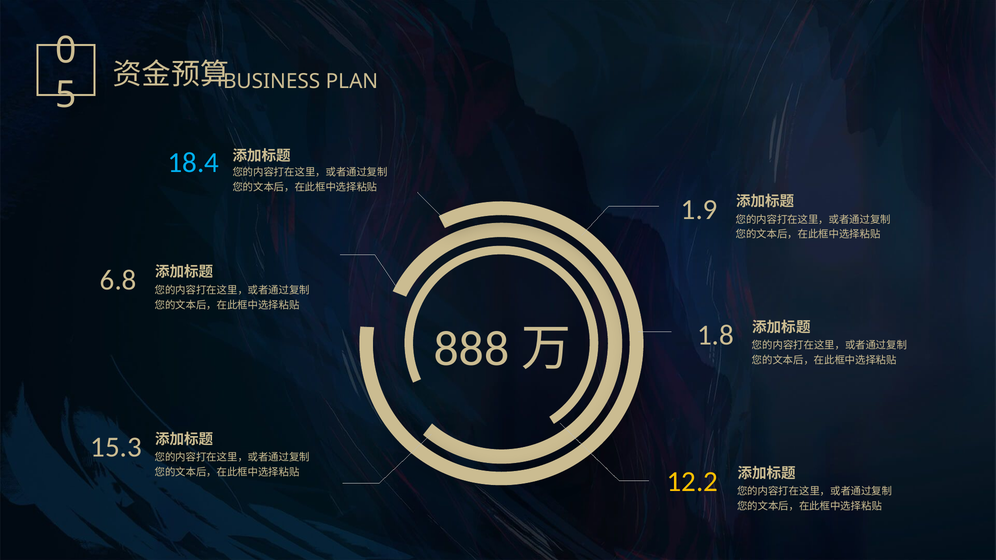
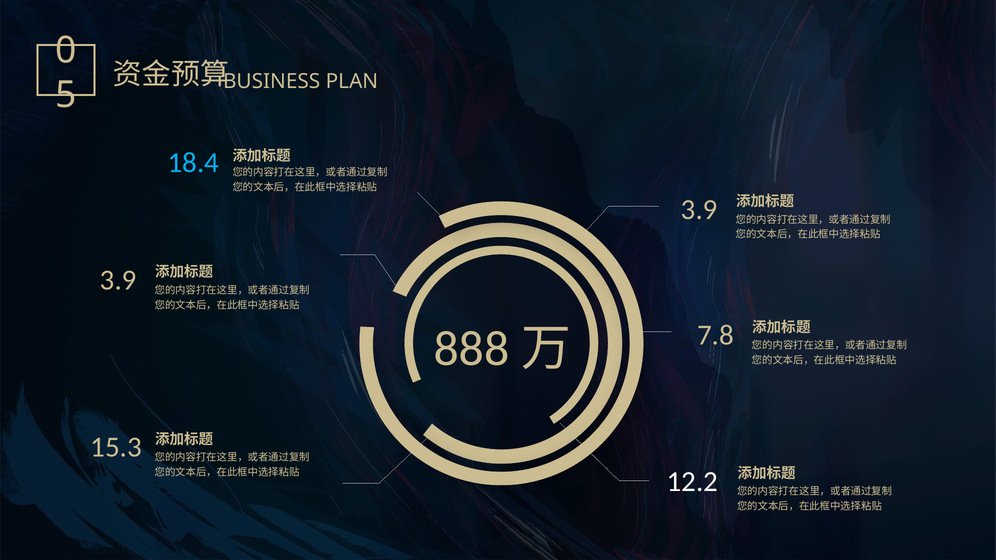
1.9: 1.9 -> 3.9 (699, 210)
6.8: 6.8 -> 3.9 (118, 280)
1.8: 1.8 -> 7.8 (716, 335)
12.2 colour: yellow -> white (692, 482)
